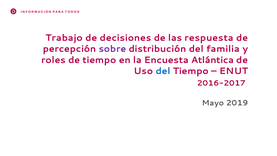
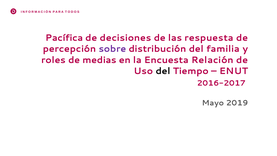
Trabajo: Trabajo -> Pacífica (64, 38)
de tiempo: tiempo -> medias (99, 60)
Atlántica: Atlántica -> Relación (212, 60)
del colour: blue -> black (163, 71)
